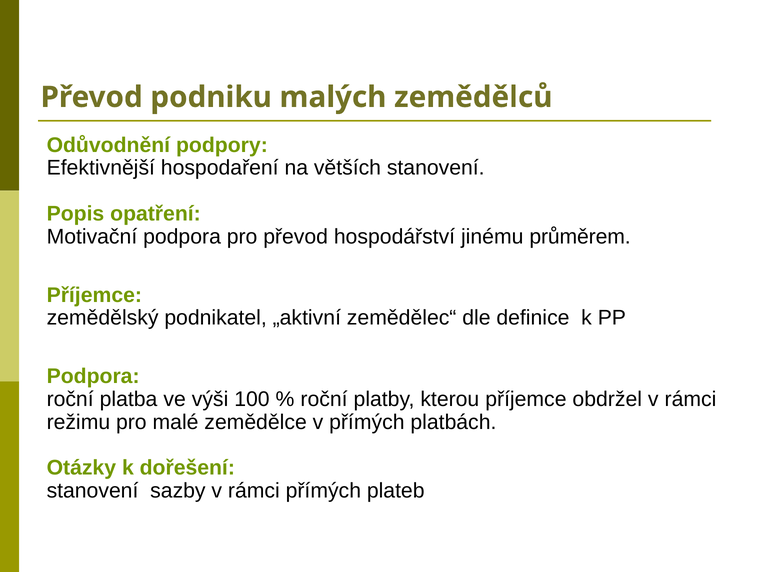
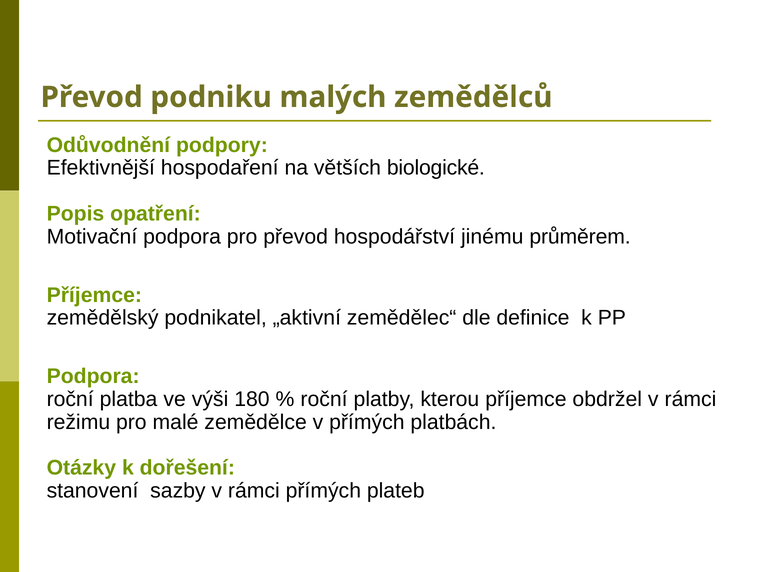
větších stanovení: stanovení -> biologické (436, 168)
100: 100 -> 180 (252, 399)
